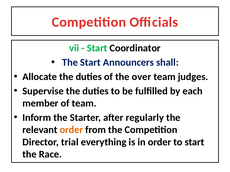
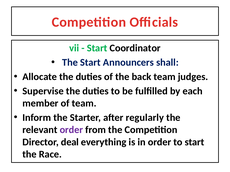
over: over -> back (142, 77)
order colour: orange -> purple (71, 130)
trial: trial -> deal (70, 142)
